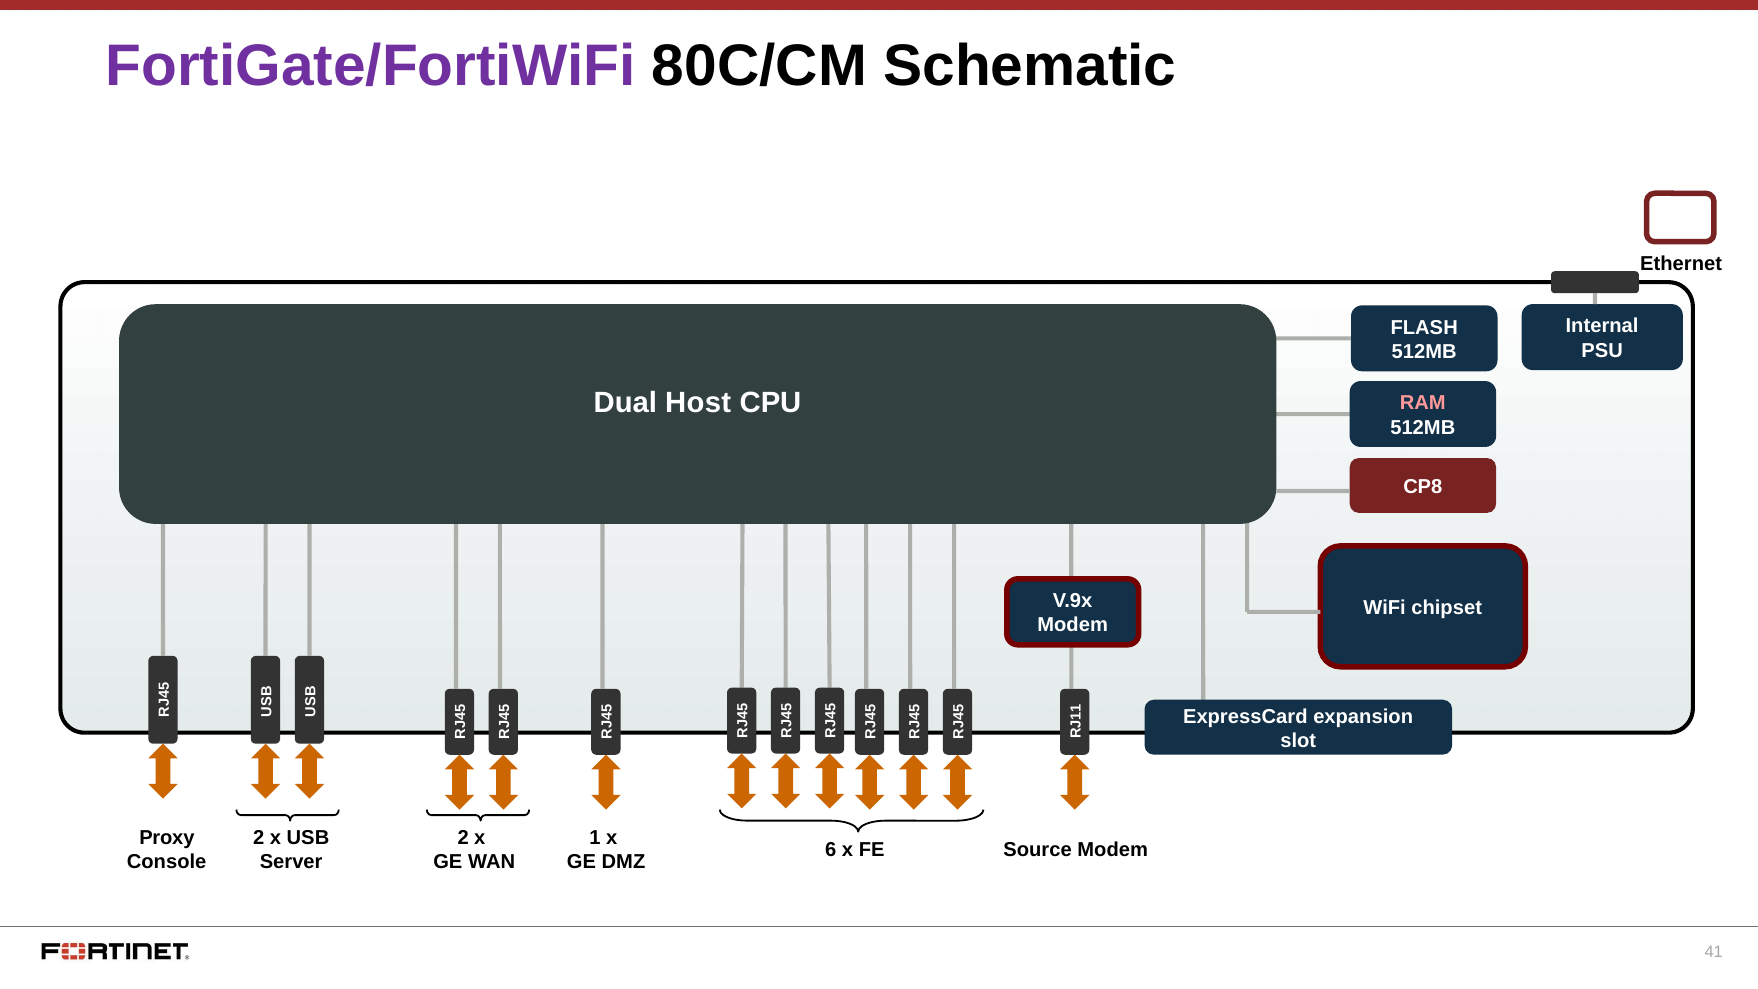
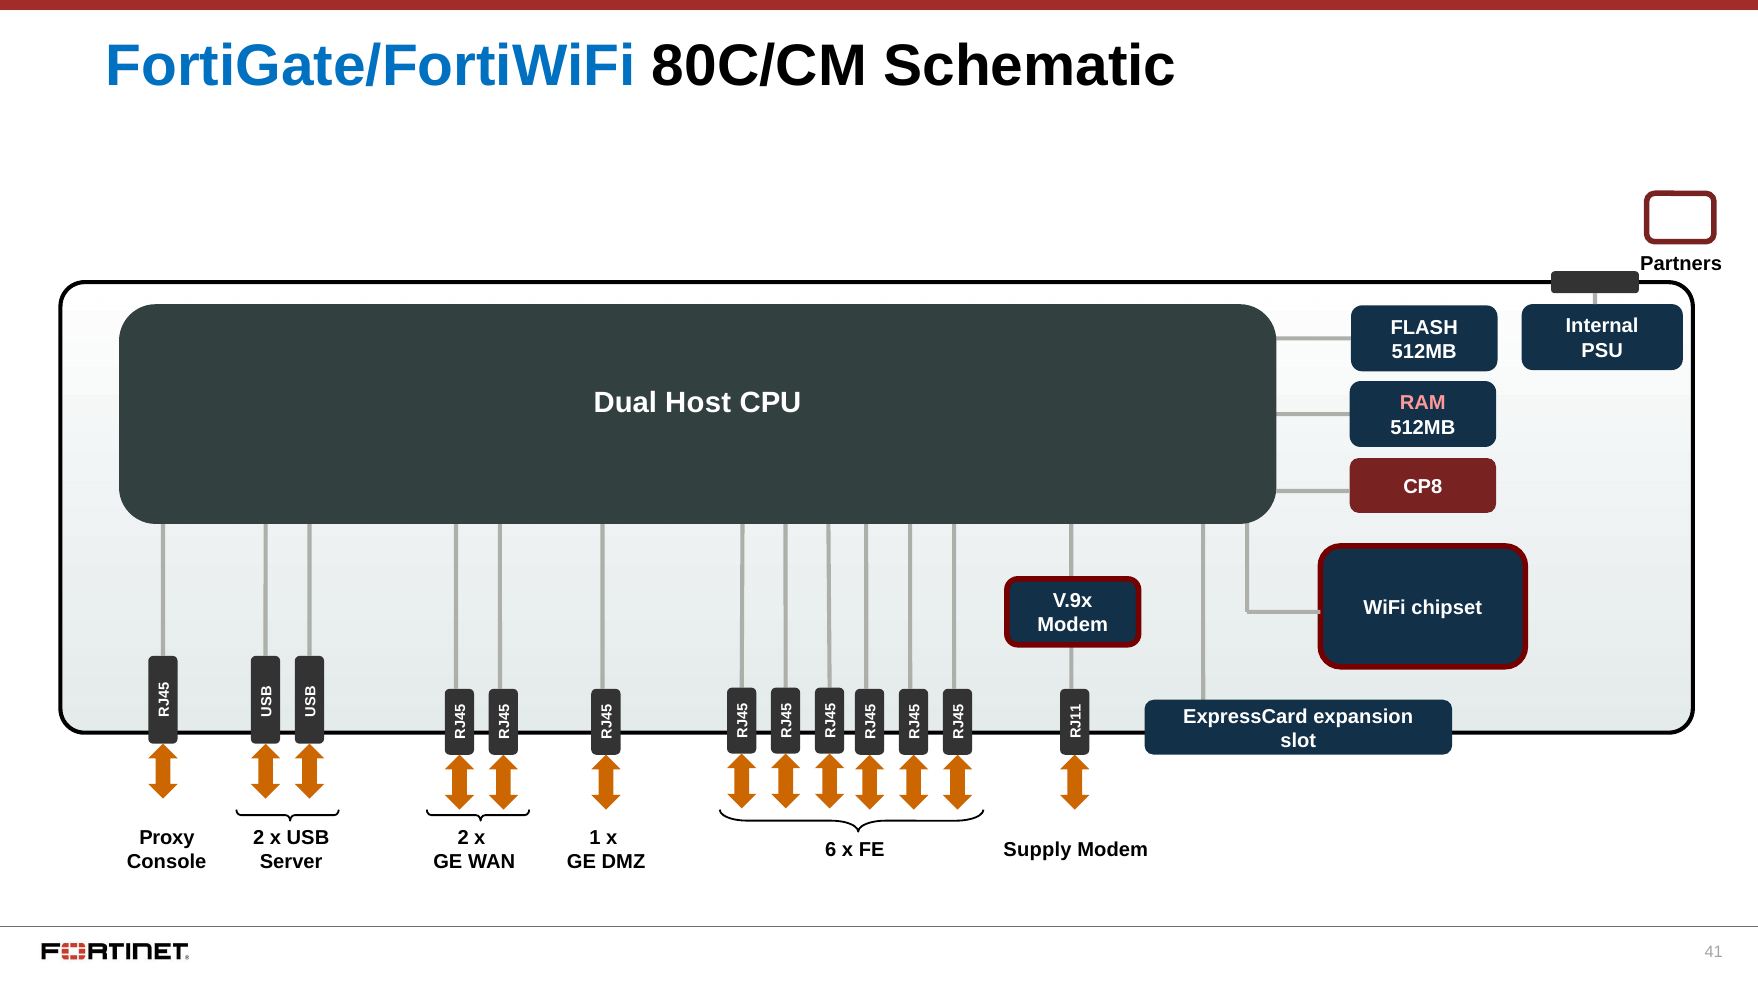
FortiGate/FortiWiFi colour: purple -> blue (371, 66)
Ethernet: Ethernet -> Partners (1681, 264)
Source: Source -> Supply (1037, 850)
